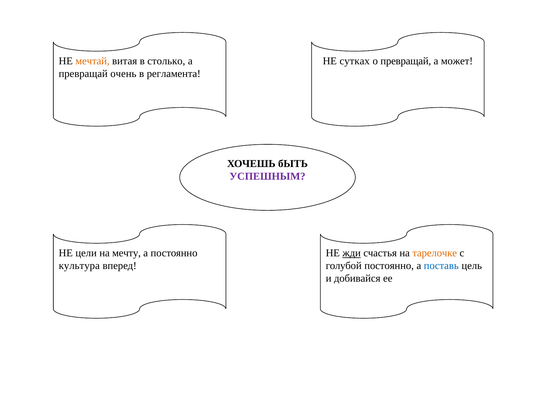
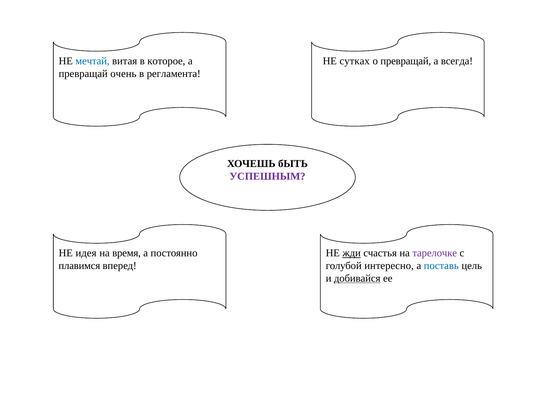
мечтай colour: orange -> blue (93, 61)
столько: столько -> которое (166, 61)
может: может -> всегда (457, 61)
цели: цели -> идея (86, 253)
мечту: мечту -> время (127, 253)
тарелочке colour: orange -> purple (435, 253)
культура: культура -> плавимся (79, 266)
голубой постоянно: постоянно -> интересно (389, 266)
добивайся underline: none -> present (357, 279)
